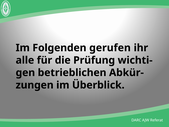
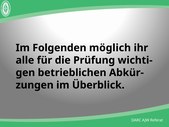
gerufen: gerufen -> möglich (110, 48)
